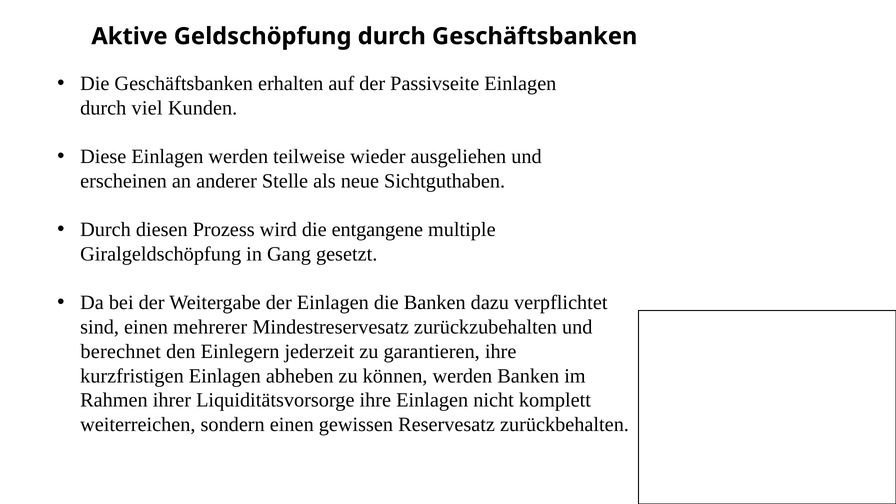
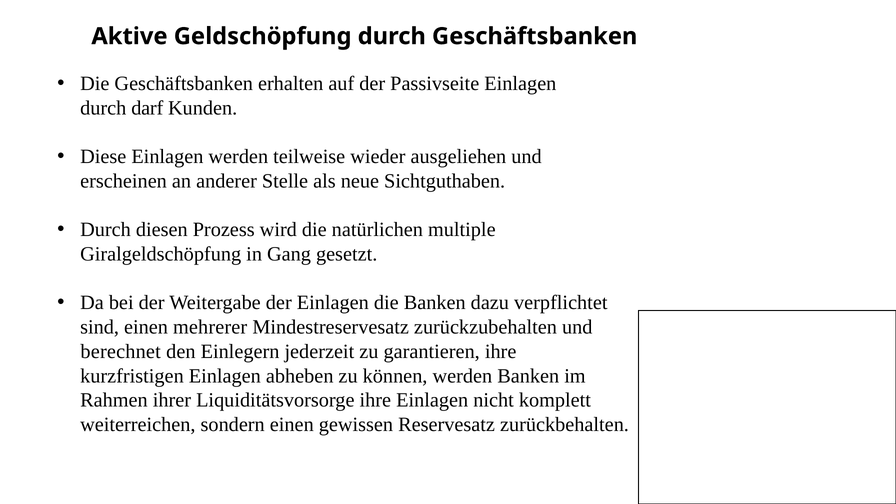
viel: viel -> darf (147, 108)
entgangene: entgangene -> natürlichen (377, 230)
